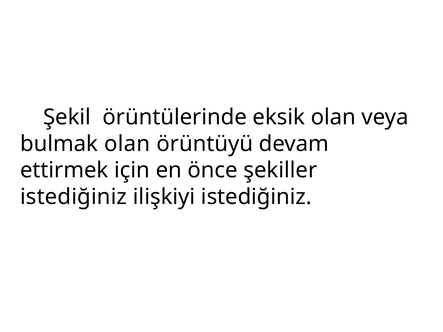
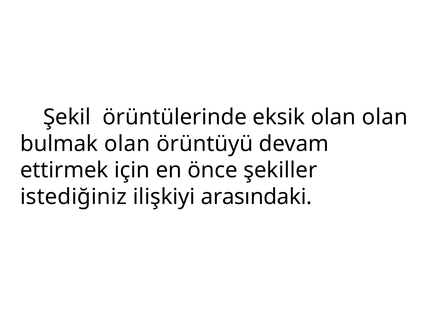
olan veya: veya -> olan (385, 117)
ilişkiyi istediğiniz: istediğiniz -> arasındaki (257, 197)
